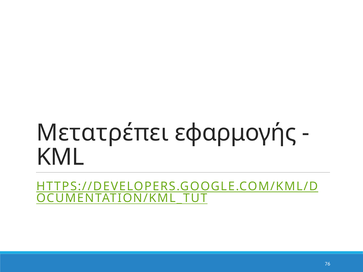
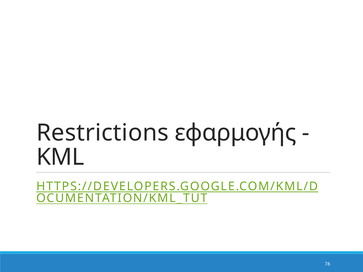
Μετατρέπει: Μετατρέπει -> Restrictions (103, 133)
